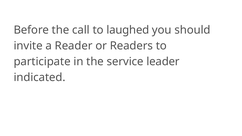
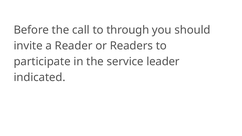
laughed: laughed -> through (128, 30)
